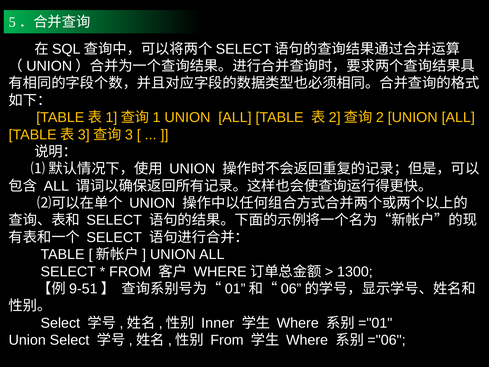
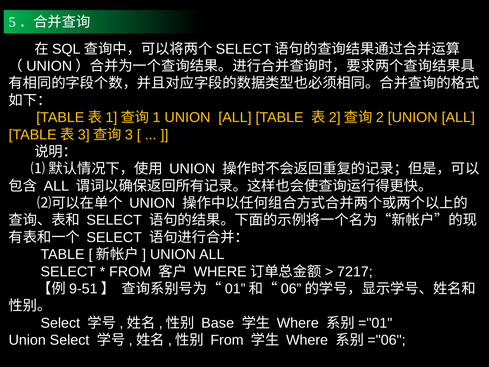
1300: 1300 -> 7217 (355, 271)
Inner: Inner -> Base (218, 323)
